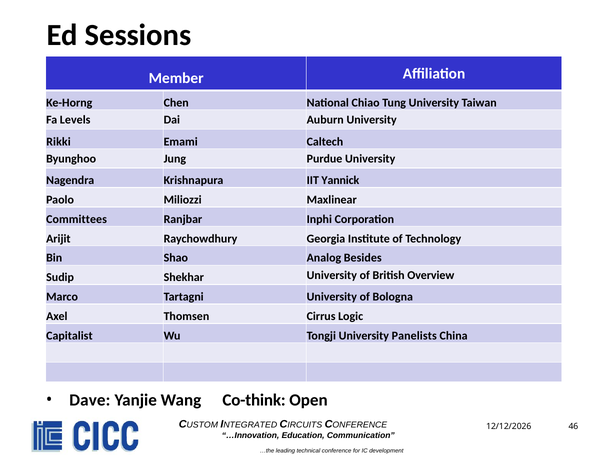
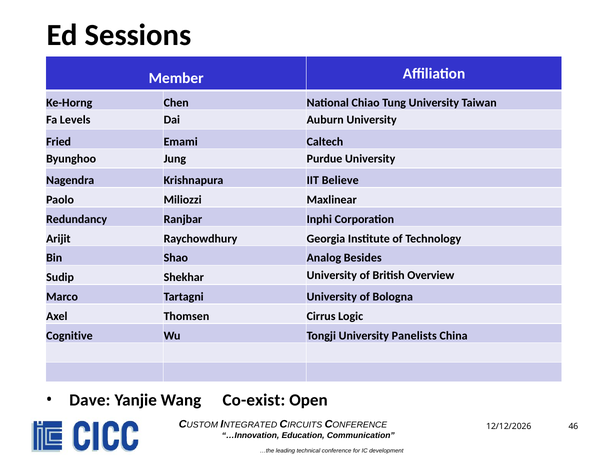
Rikki: Rikki -> Fried (59, 141)
Yannick: Yannick -> Believe (340, 180)
Committees: Committees -> Redundancy (77, 219)
Capitalist: Capitalist -> Cognitive (69, 336)
Co-think: Co-think -> Co-exist (254, 400)
